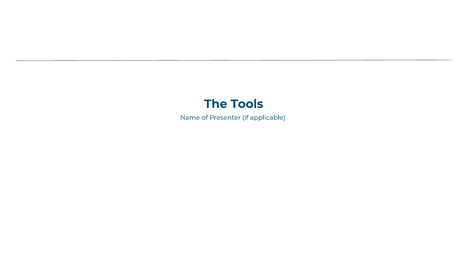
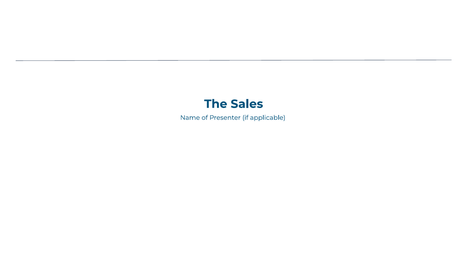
Tools: Tools -> Sales (247, 104)
